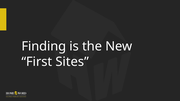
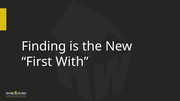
Sites: Sites -> With (72, 62)
